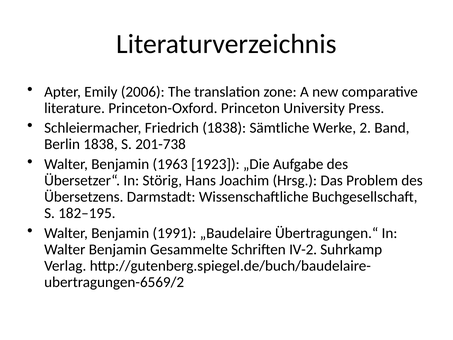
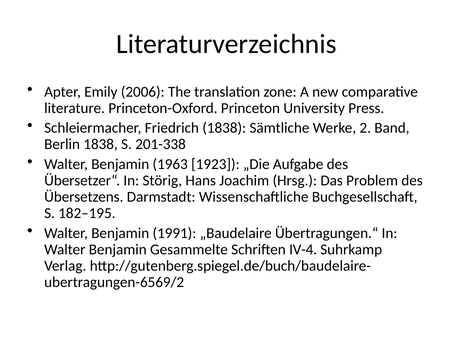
201-738: 201-738 -> 201-338 (161, 144)
IV-2: IV-2 -> IV-4 (303, 249)
